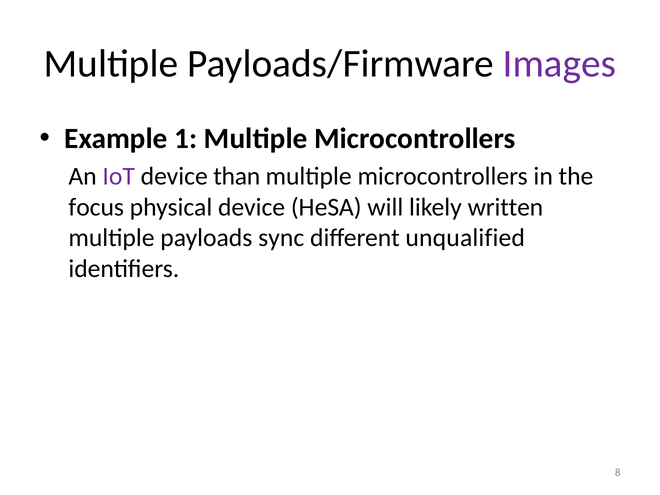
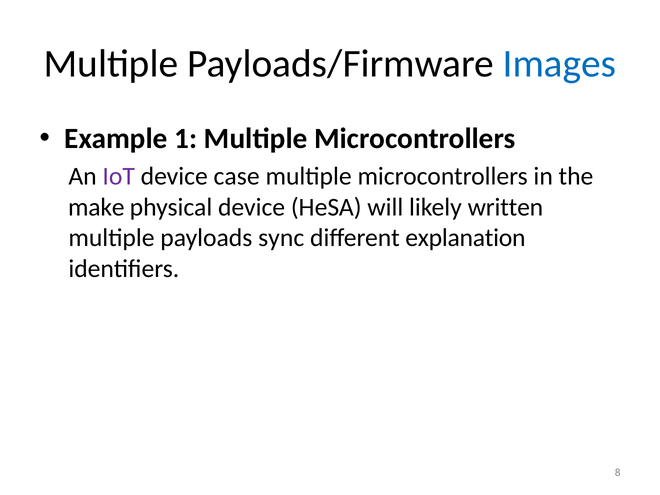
Images colour: purple -> blue (559, 64)
than: than -> case (237, 176)
focus: focus -> make (96, 207)
unqualified: unqualified -> explanation (465, 238)
